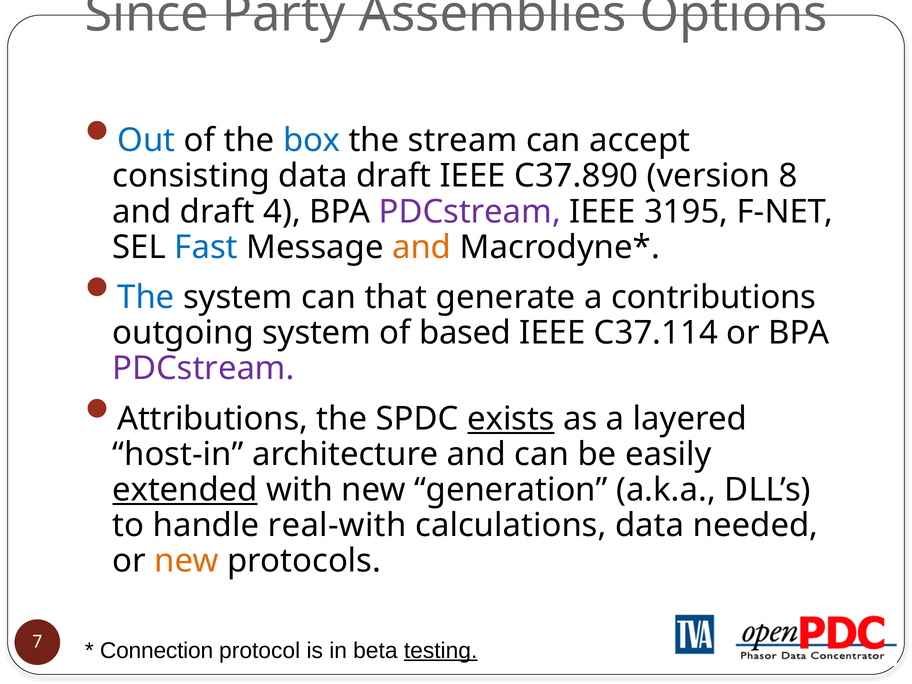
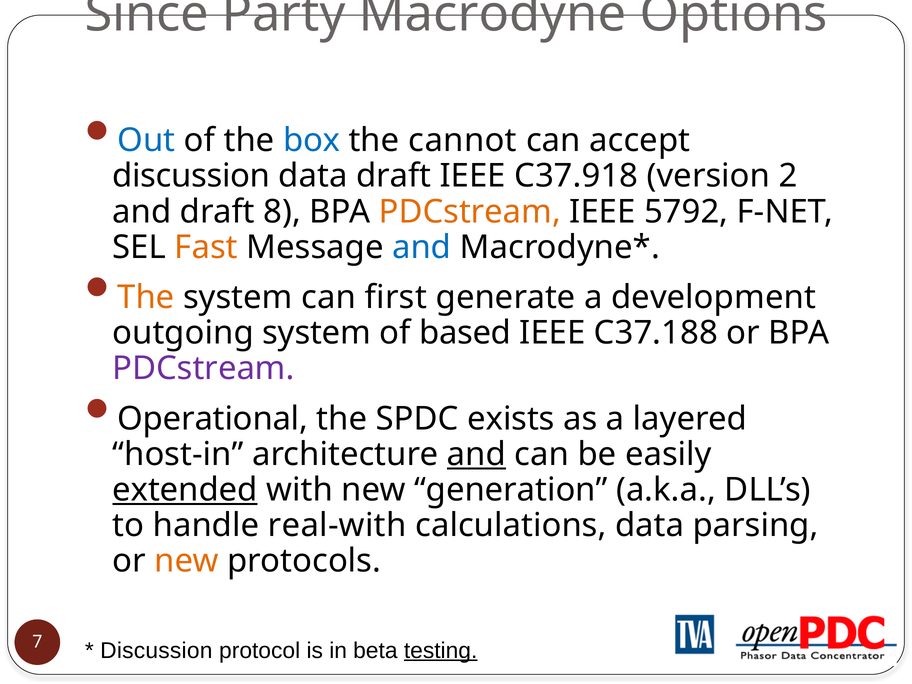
Assemblies: Assemblies -> Macrodyne (492, 14)
stream: stream -> cannot (463, 141)
consisting: consisting -> discussion (191, 176)
C37.890: C37.890 -> C37.918 (576, 176)
8: 8 -> 2 (788, 176)
4: 4 -> 8 (282, 212)
PDCstream colour: purple -> orange (470, 212)
3195: 3195 -> 5792 (686, 212)
Fast colour: blue -> orange (206, 247)
and colour: orange -> blue (422, 247)
The colour: blue -> orange (146, 297)
that: that -> first (396, 297)
contributions: contributions -> development (714, 297)
C37.114: C37.114 -> C37.188 (656, 333)
Attributions: Attributions -> Operational (213, 419)
exists underline: present -> none (511, 419)
and underline: none -> present (476, 454)
needed: needed -> parsing (756, 526)
Connection: Connection -> Discussion (156, 651)
